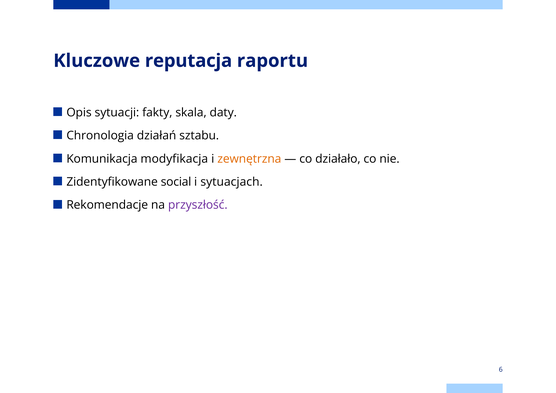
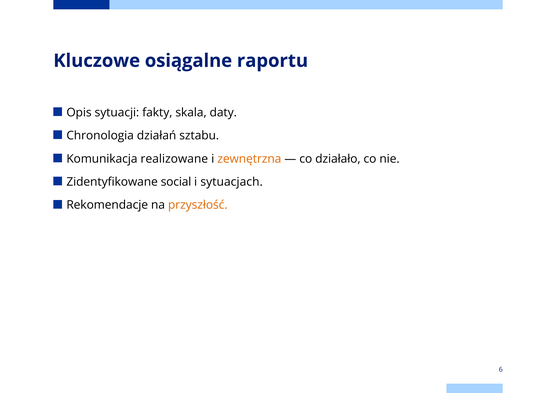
reputacja: reputacja -> osiągalne (188, 61)
modyfikacja: modyfikacja -> realizowane (174, 159)
przyszłość colour: purple -> orange (198, 205)
